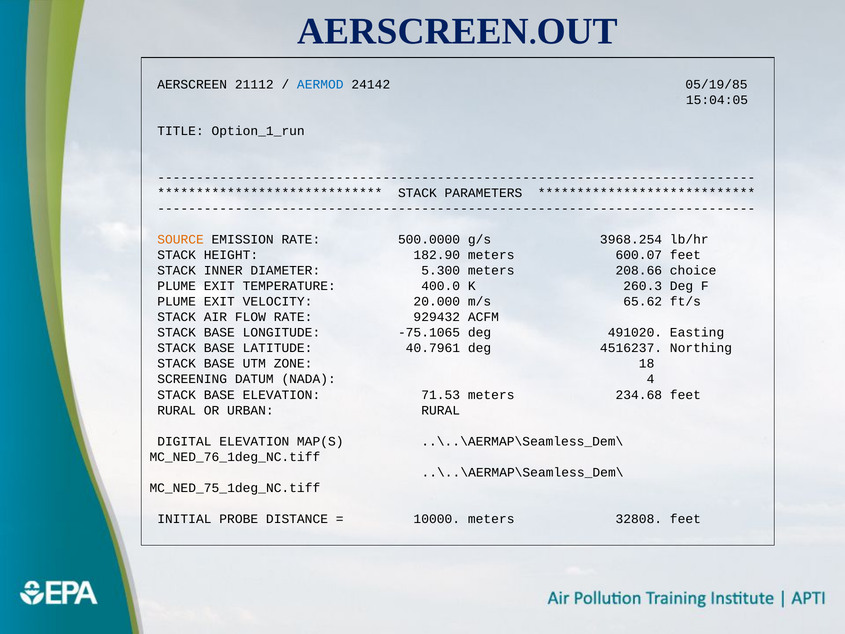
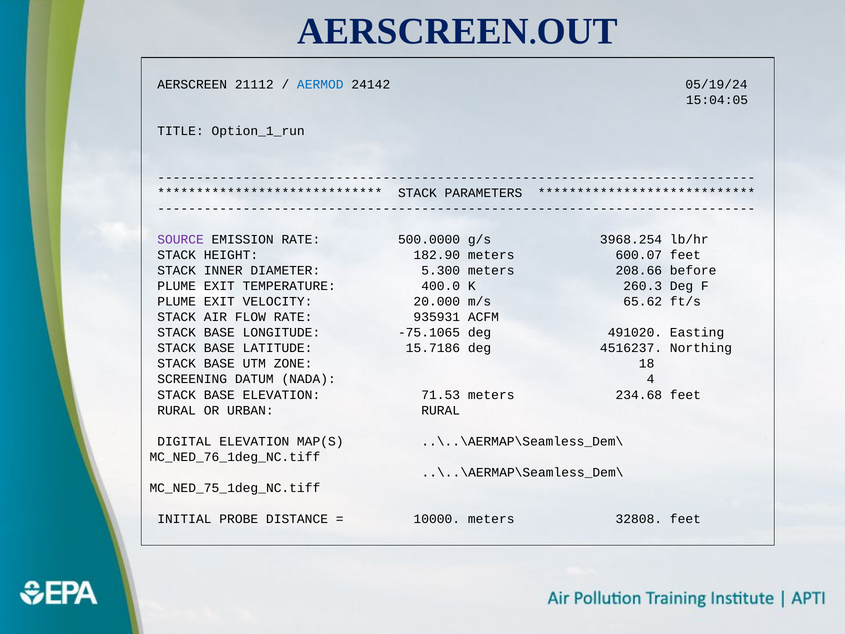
05/19/85: 05/19/85 -> 05/19/24 (717, 85)
SOURCE colour: orange -> purple (181, 240)
choice: choice -> before (693, 271)
929432: 929432 -> 935931 (437, 317)
40.7961: 40.7961 -> 15.7186 (433, 348)
